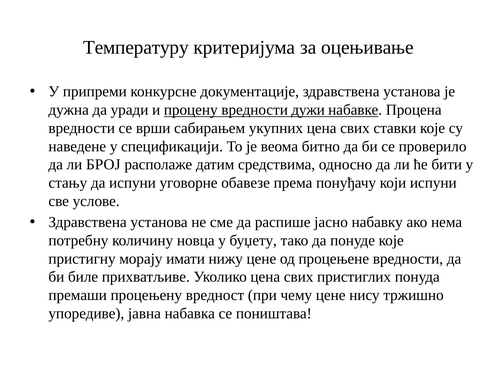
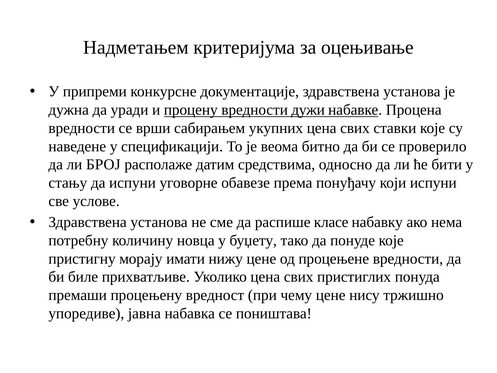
Температуру: Температуру -> Надметањем (136, 47)
јасно: јасно -> класе (331, 222)
